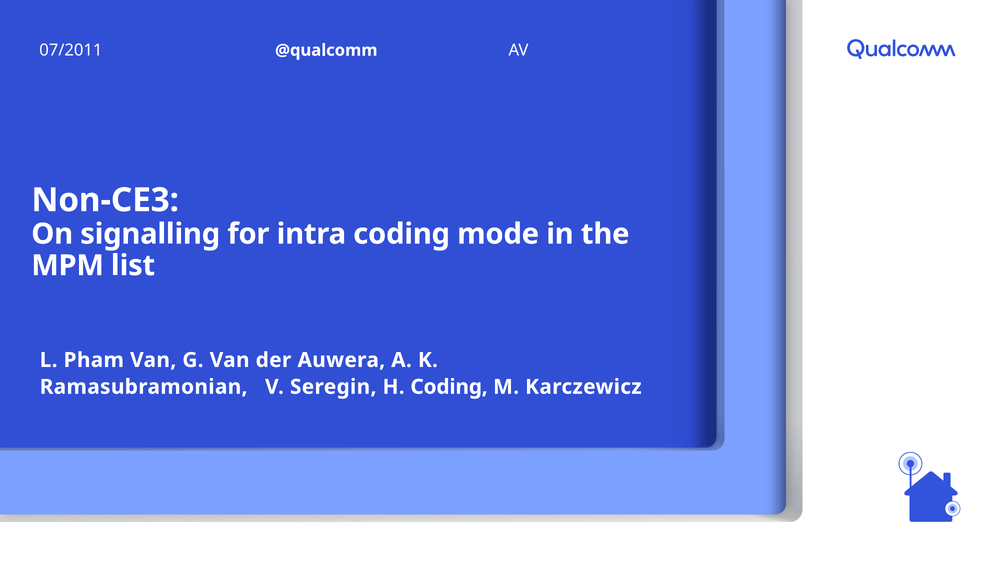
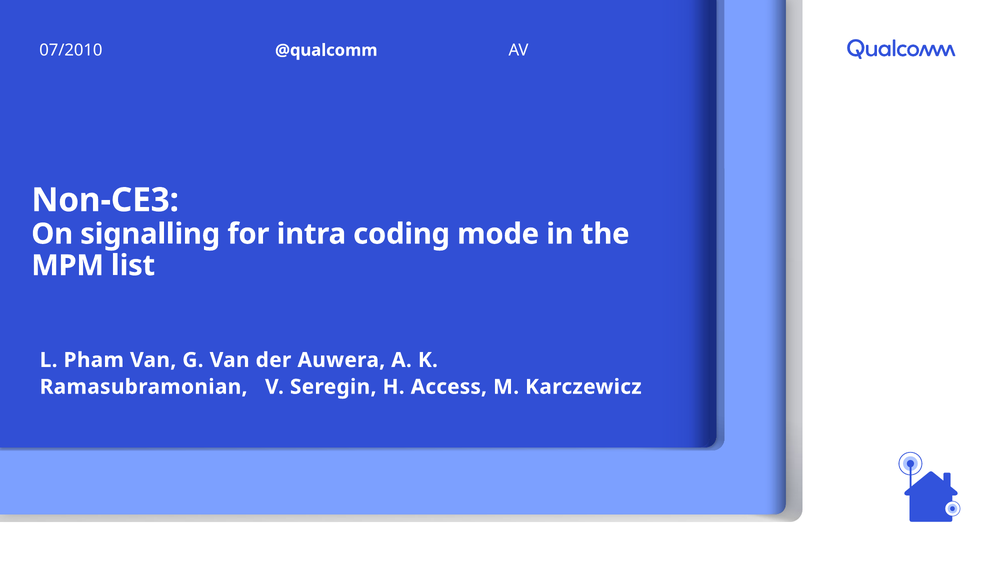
07/2011: 07/2011 -> 07/2010 (71, 50)
H Coding: Coding -> Access (449, 387)
